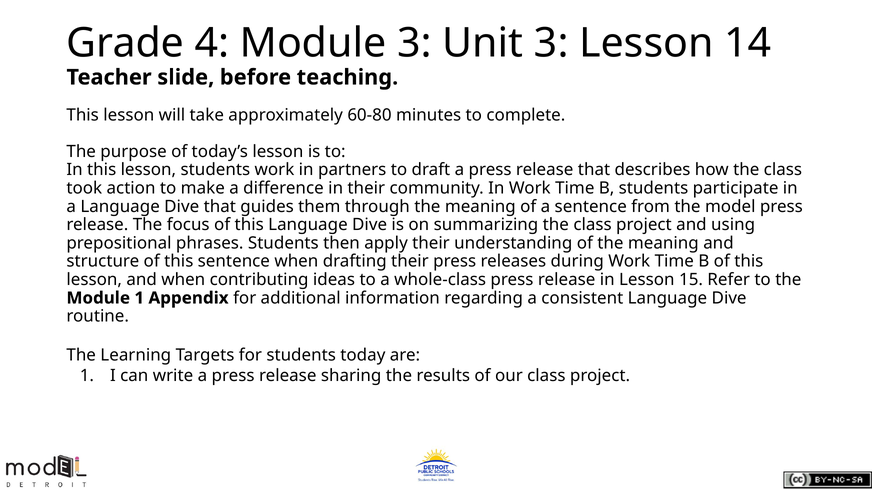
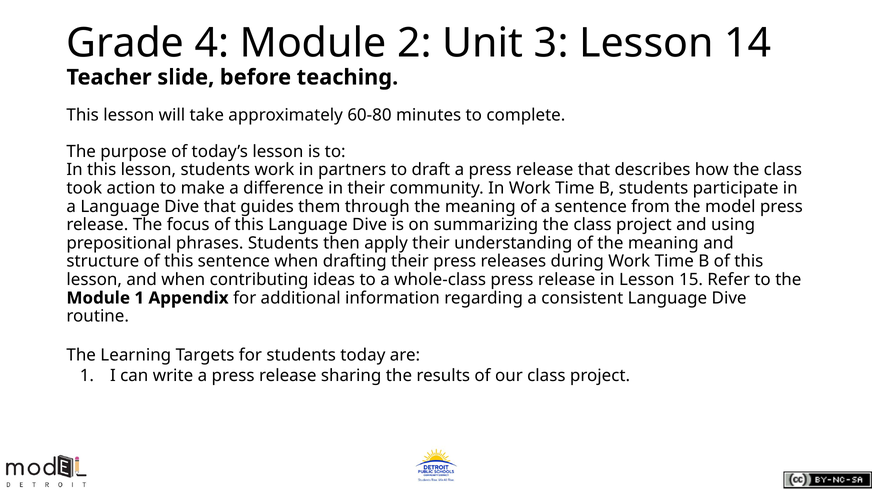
Module 3: 3 -> 2 (414, 43)
